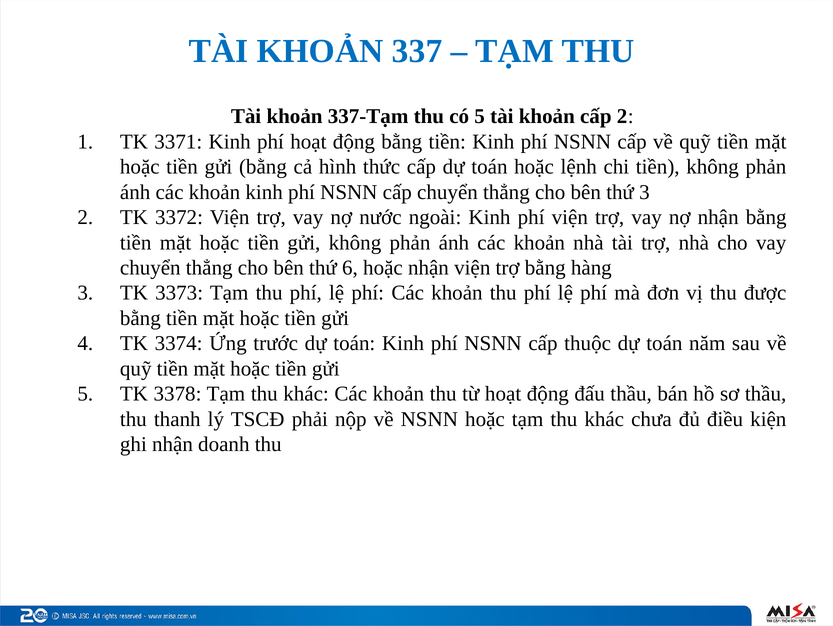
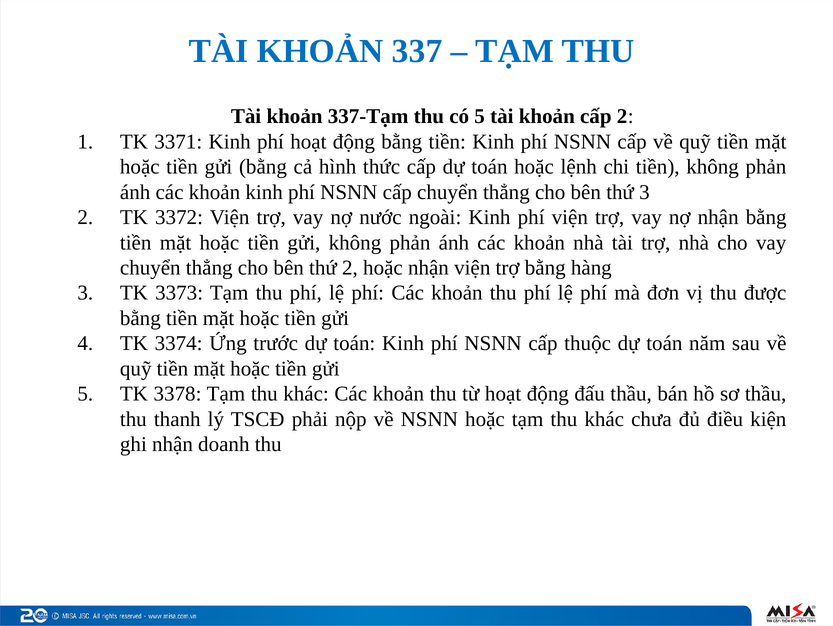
thứ 6: 6 -> 2 (350, 267)
